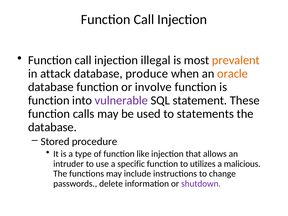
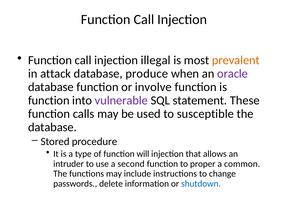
oracle colour: orange -> purple (233, 74)
statements: statements -> susceptible (205, 114)
like: like -> will (143, 154)
specific: specific -> second (131, 164)
utilizes: utilizes -> proper (203, 164)
malicious: malicious -> common (242, 164)
shutdown colour: purple -> blue (201, 184)
